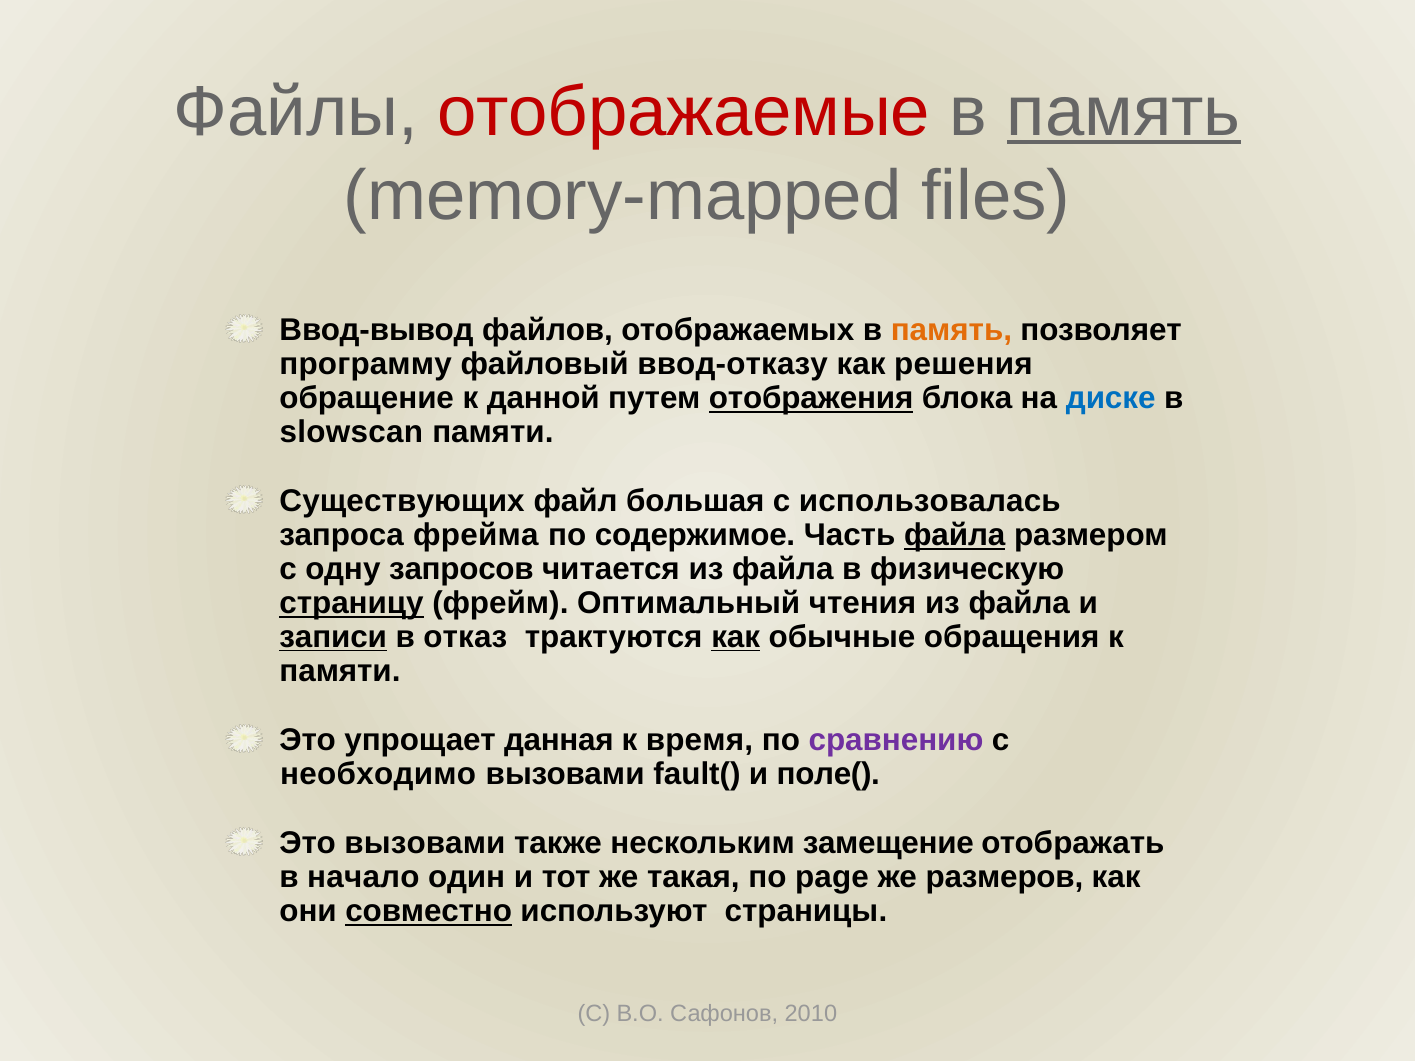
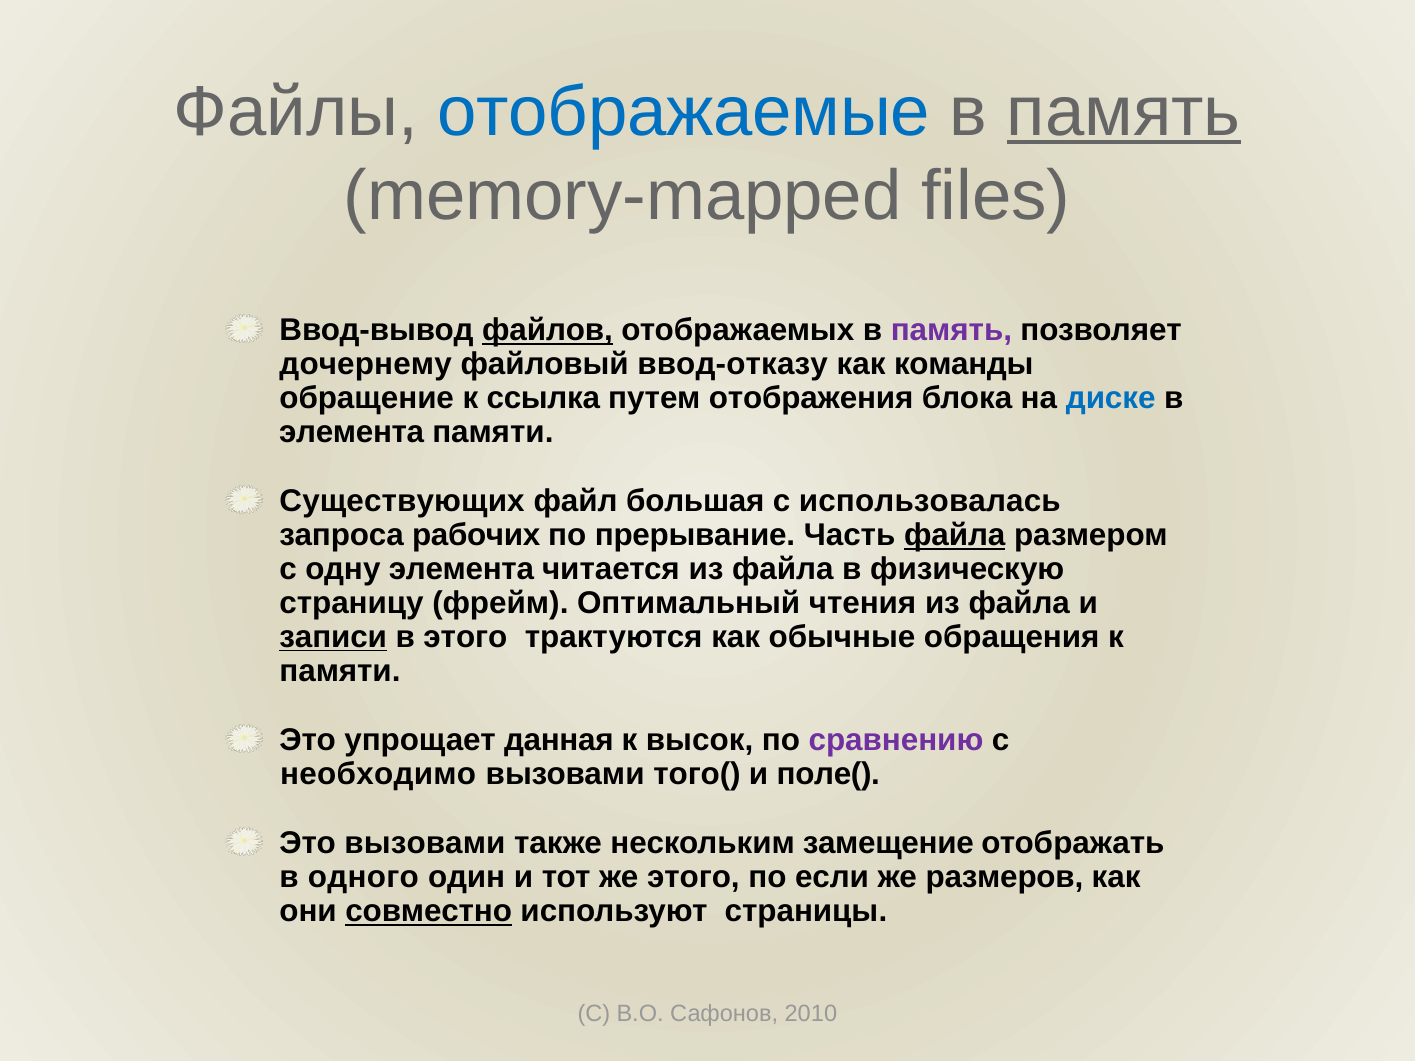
отображаемые colour: red -> blue (684, 112)
файлов underline: none -> present (547, 330)
память colour: orange -> purple (951, 330)
программу: программу -> дочернему (366, 364)
решения: решения -> команды (964, 364)
данной: данной -> ссылка (543, 398)
отображения underline: present -> none (811, 398)
slowscan: slowscan -> элемента (352, 432)
фрейма: фрейма -> рабочих (476, 535)
содержимое: содержимое -> прерывание (695, 535)
одну запросов: запросов -> элемента (461, 569)
страницу underline: present -> none (352, 603)
в отказ: отказ -> этого (465, 637)
как underline: present -> none (736, 637)
время: время -> высок (700, 740)
fault(: fault( -> того( (697, 774)
начало: начало -> одного (363, 878)
же такая: такая -> этого (693, 878)
page: page -> если (832, 878)
